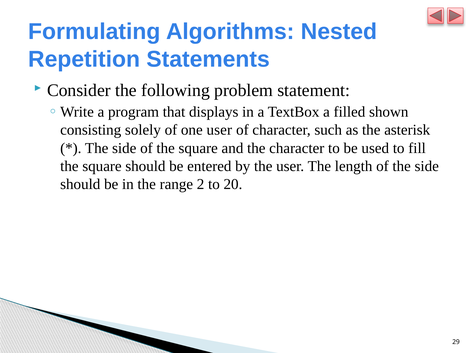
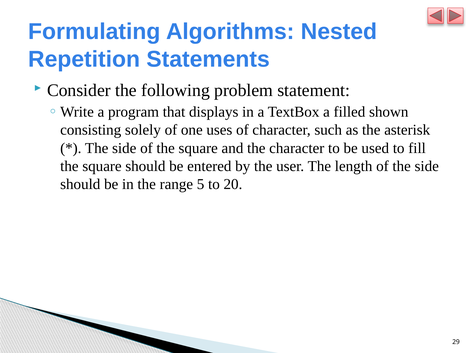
one user: user -> uses (219, 130)
2: 2 -> 5 (201, 184)
